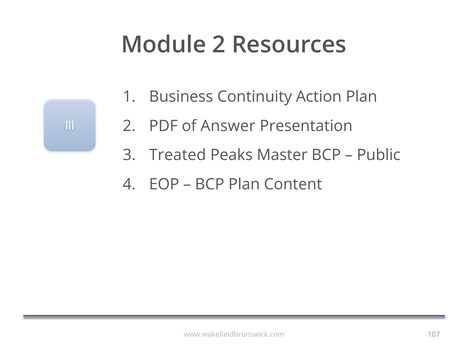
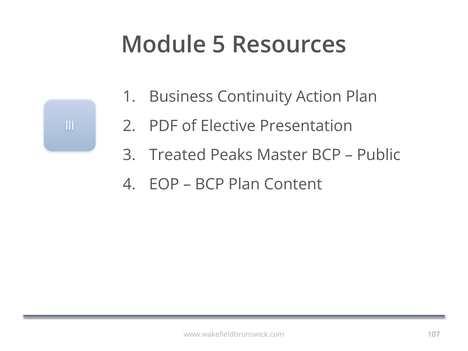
Module 2: 2 -> 5 (219, 45)
Answer: Answer -> Elective (228, 126)
